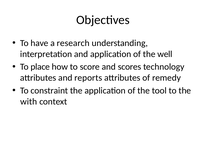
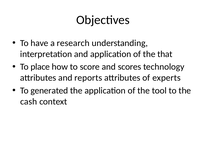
well: well -> that (165, 54)
remedy: remedy -> experts (166, 78)
constraint: constraint -> generated (49, 91)
with: with -> cash (29, 102)
